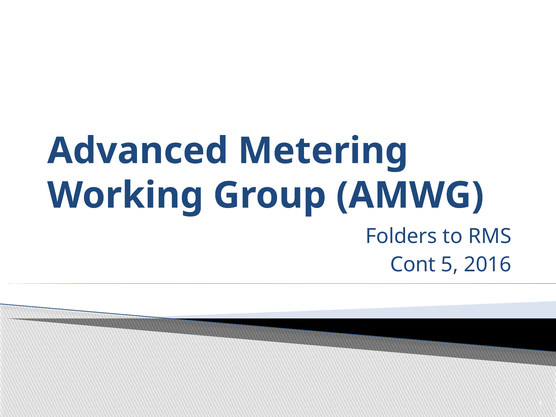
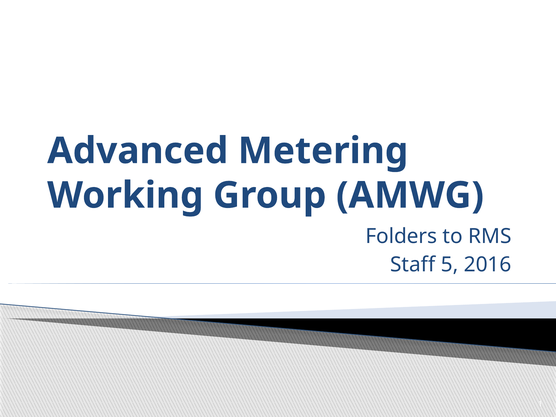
Cont: Cont -> Staff (413, 264)
